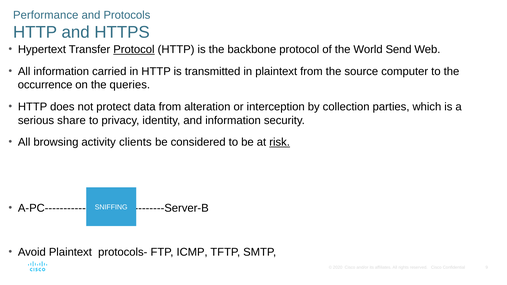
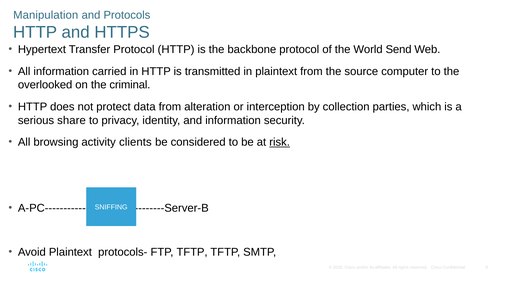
Performance: Performance -> Manipulation (46, 15)
Protocol underline: present -> none (134, 49)
occurrence: occurrence -> overlooked (45, 85)
queries: queries -> criminal (130, 85)
FTP ICMP: ICMP -> TFTP (192, 252)
